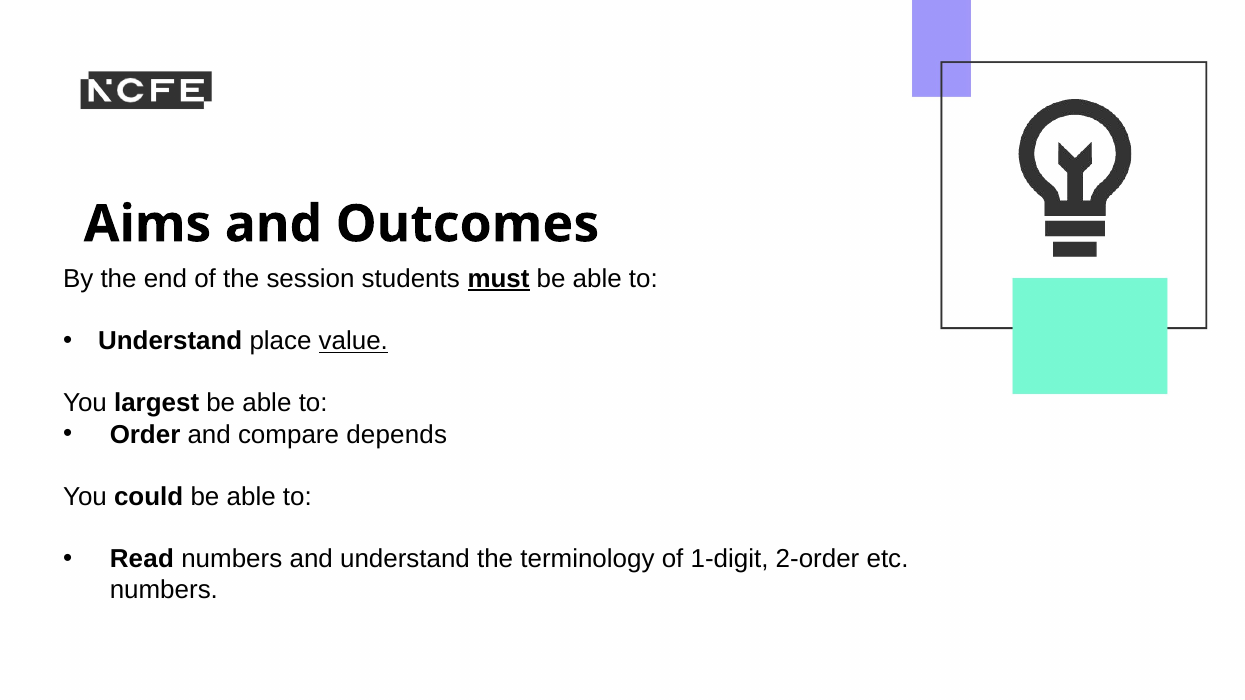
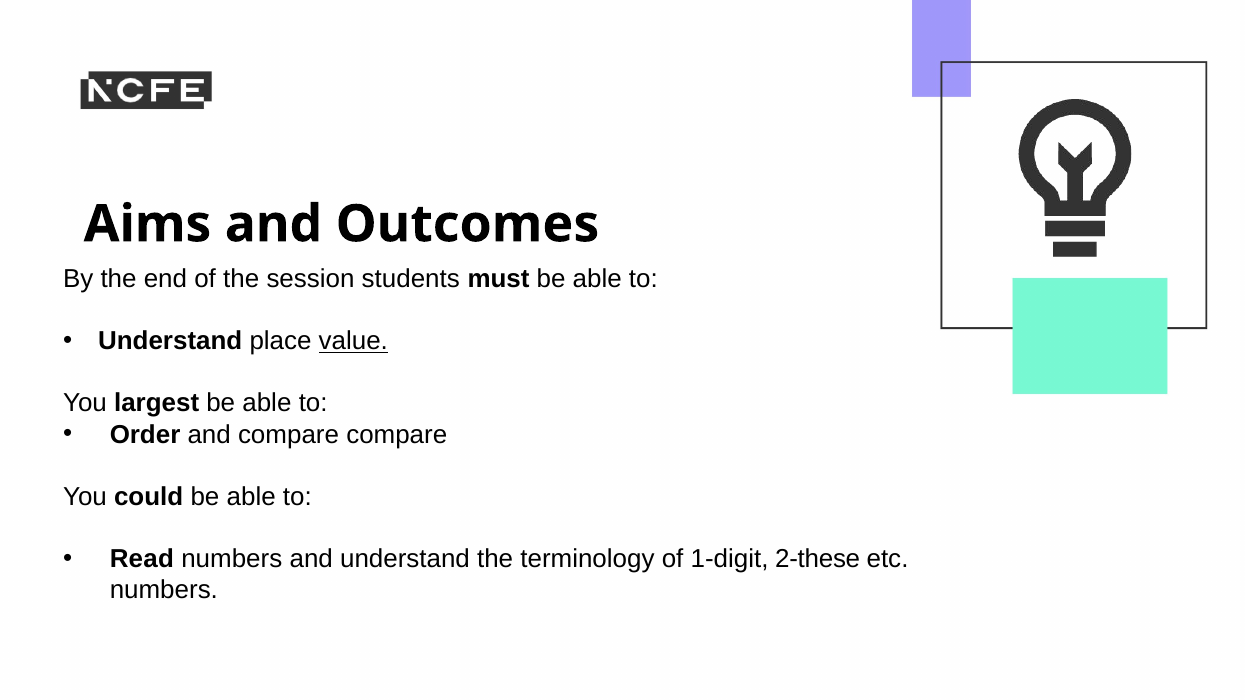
must underline: present -> none (499, 279)
compare depends: depends -> compare (397, 435)
2-order: 2-order -> 2-these (818, 559)
